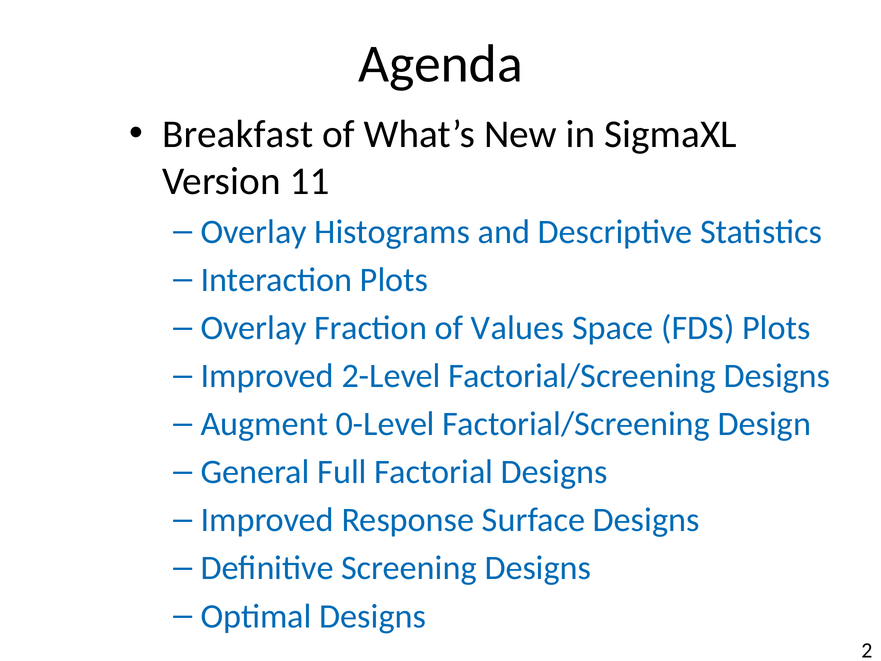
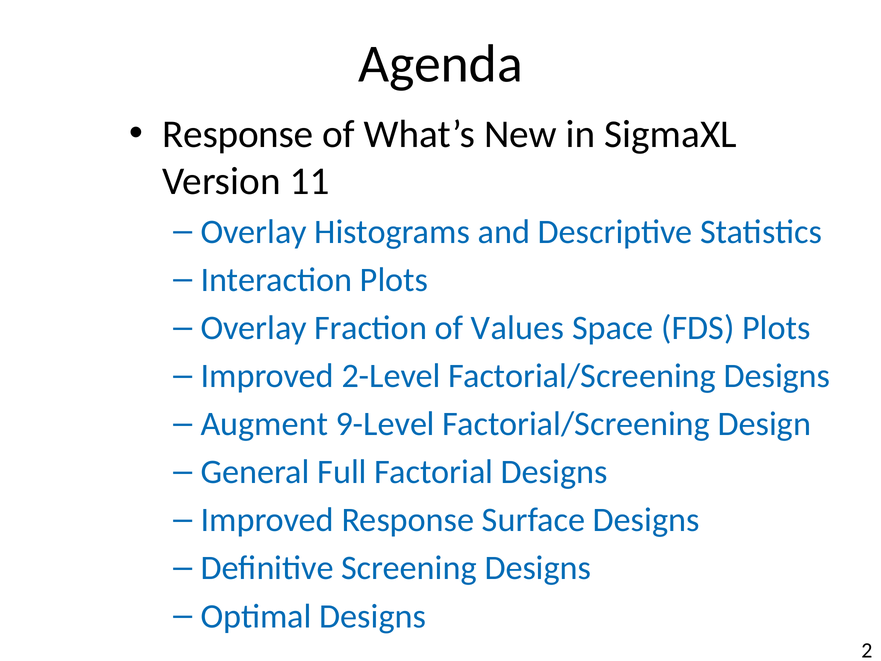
Breakfast: Breakfast -> Response (238, 134)
0-Level: 0-Level -> 9-Level (385, 424)
